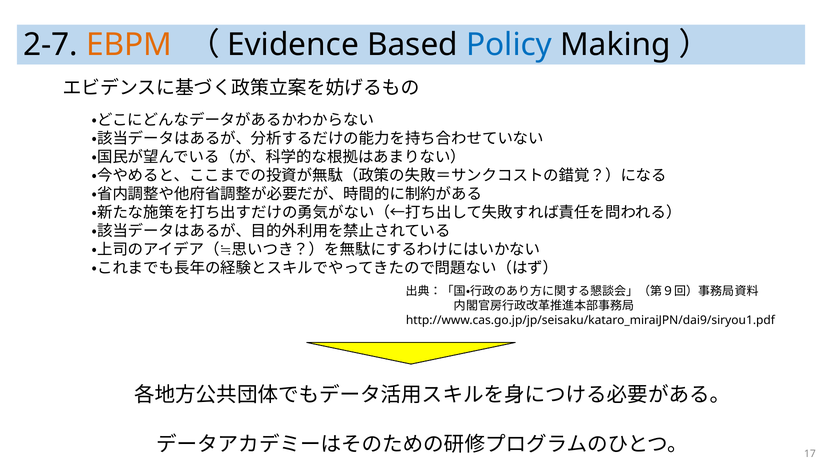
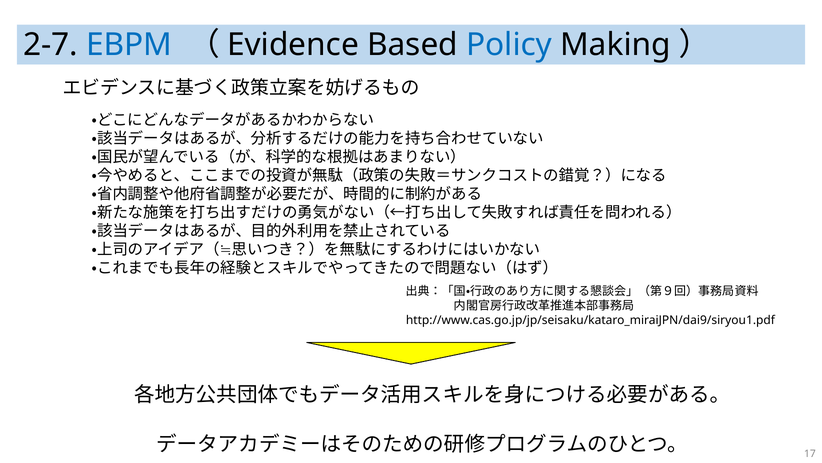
EBPM colour: orange -> blue (129, 45)
